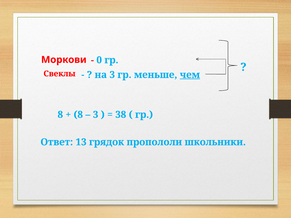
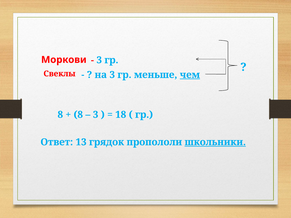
0: 0 -> 3 (99, 60)
38: 38 -> 18 (121, 115)
школьники underline: none -> present (215, 142)
